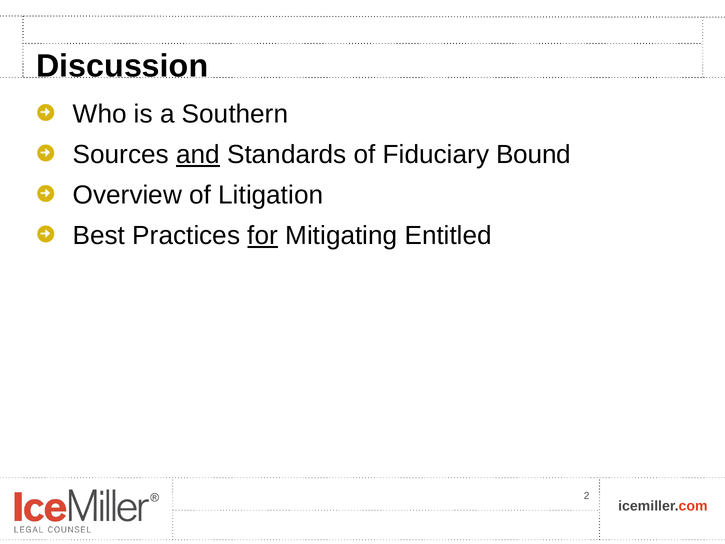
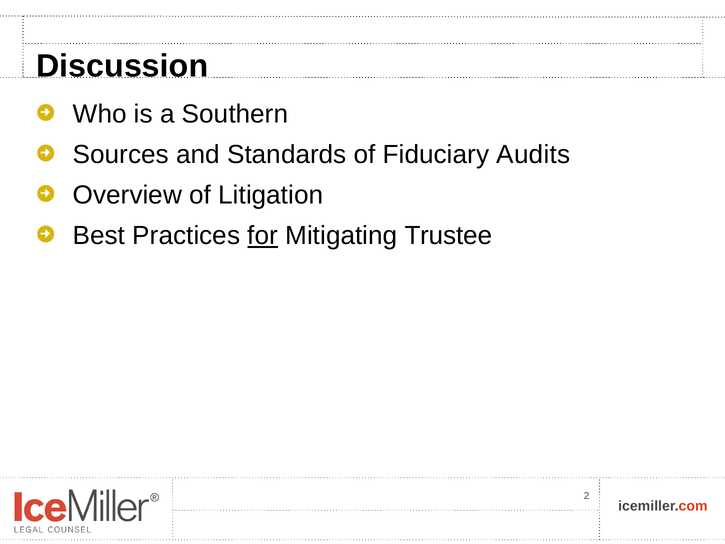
and underline: present -> none (198, 155)
Bound: Bound -> Audits (533, 155)
Entitled: Entitled -> Trustee (448, 236)
